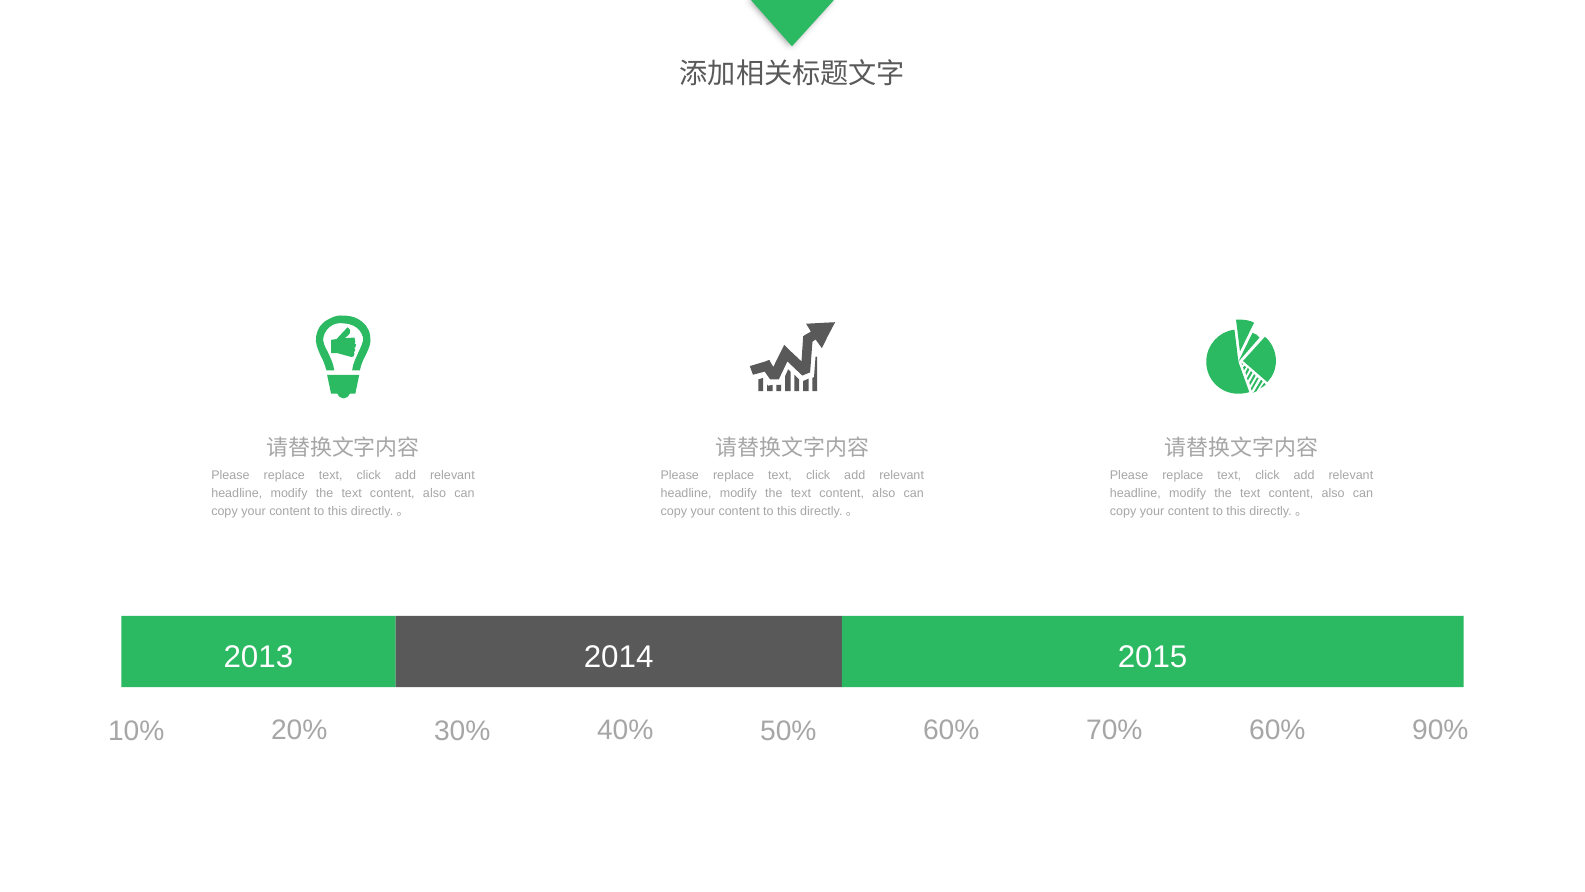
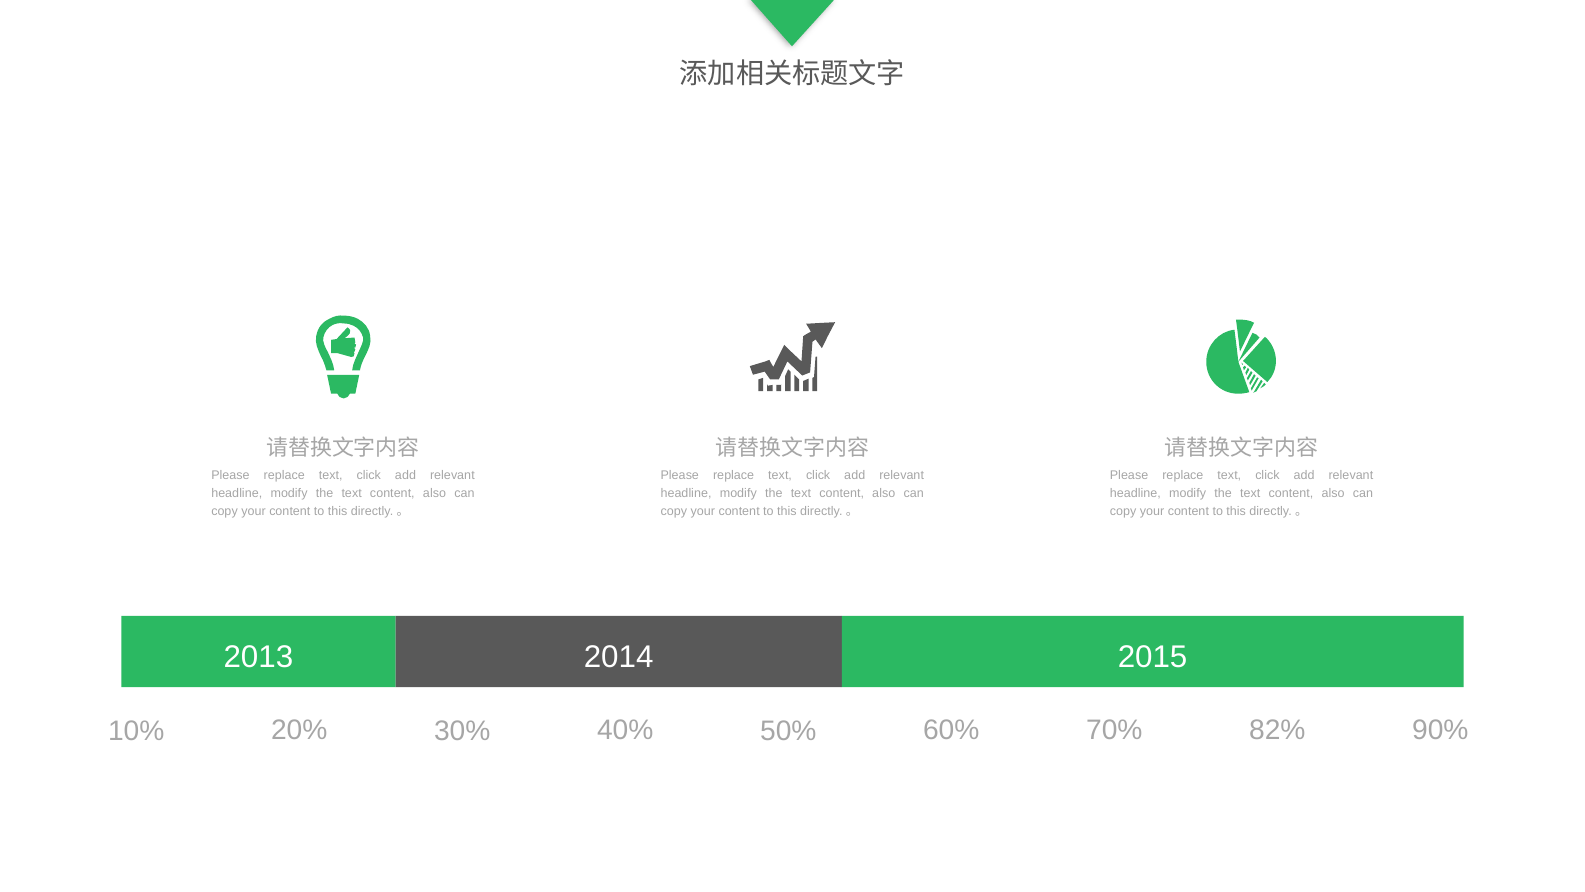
70% 60%: 60% -> 82% (1277, 730)
